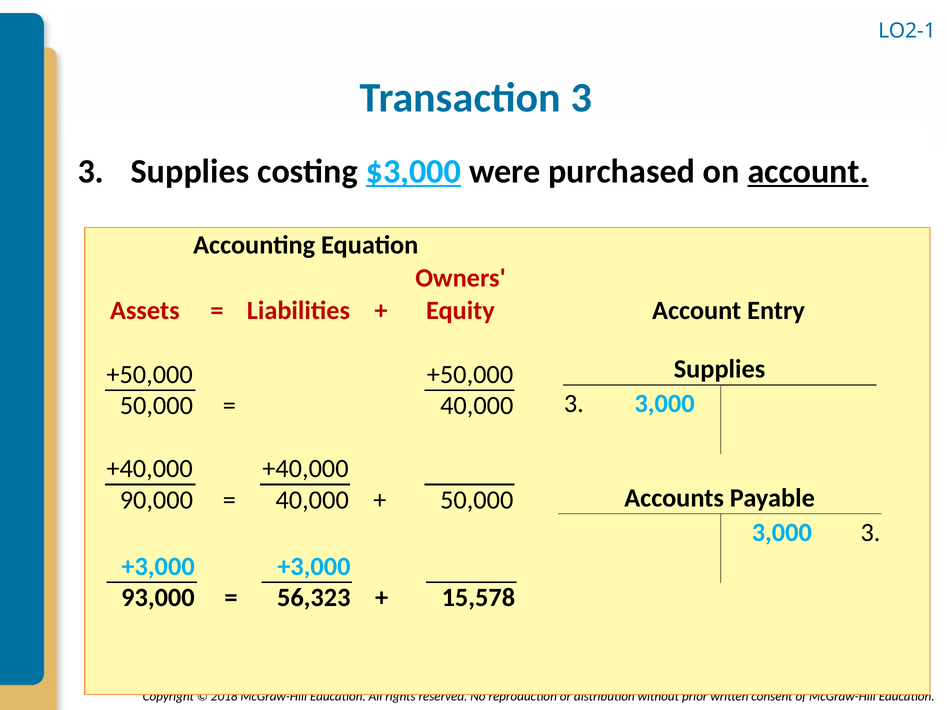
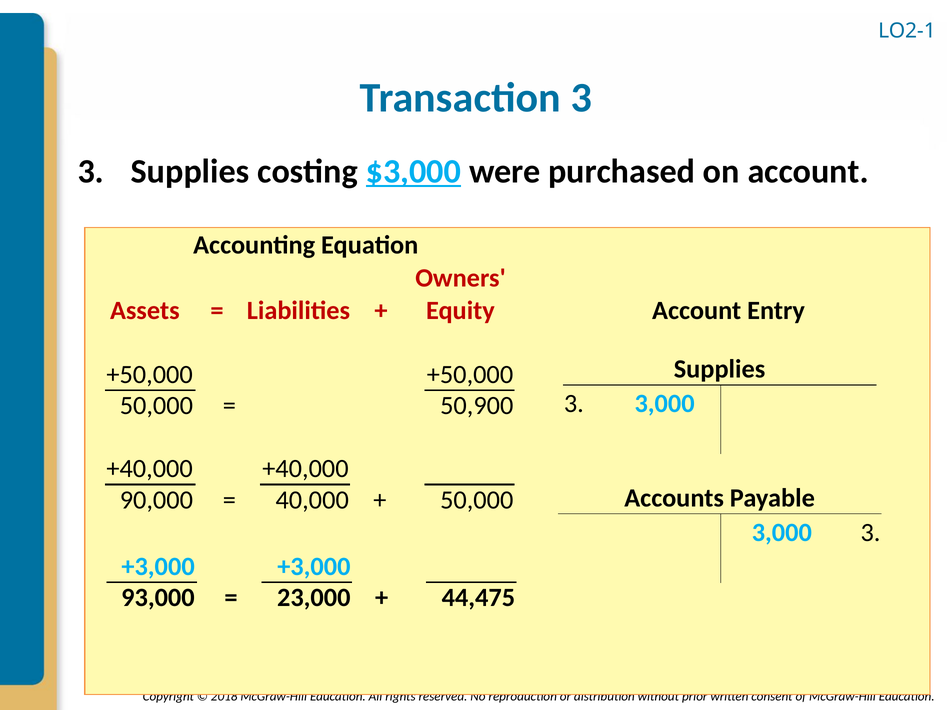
account underline: present -> none (808, 171)
40,000: 40,000 -> 50,900 (477, 406)
56,323: 56,323 -> 23,000 (314, 598)
15,578: 15,578 -> 44,475 (478, 598)
